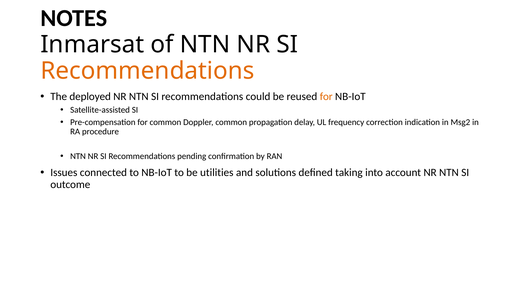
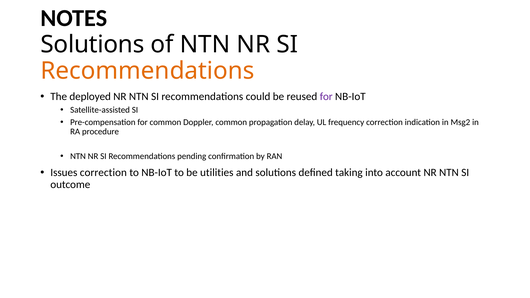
Inmarsat: Inmarsat -> Solutions (92, 45)
for colour: orange -> purple (326, 97)
Issues connected: connected -> correction (103, 173)
